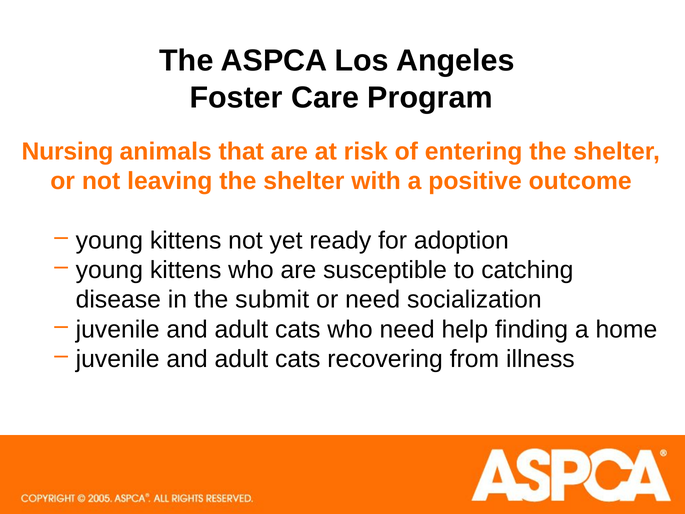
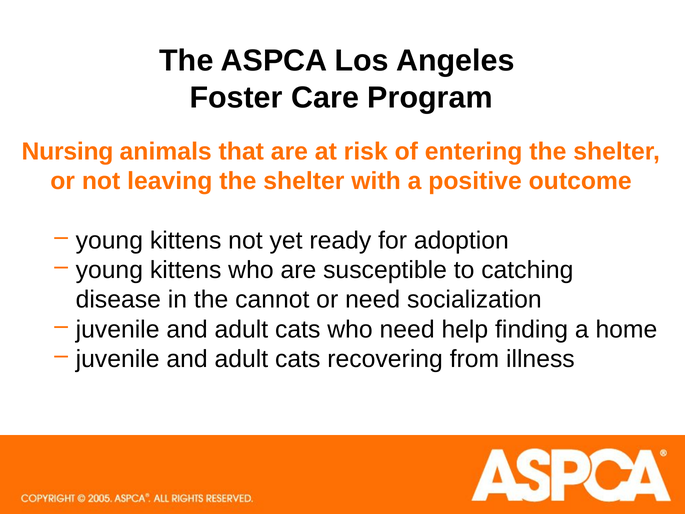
submit: submit -> cannot (272, 300)
